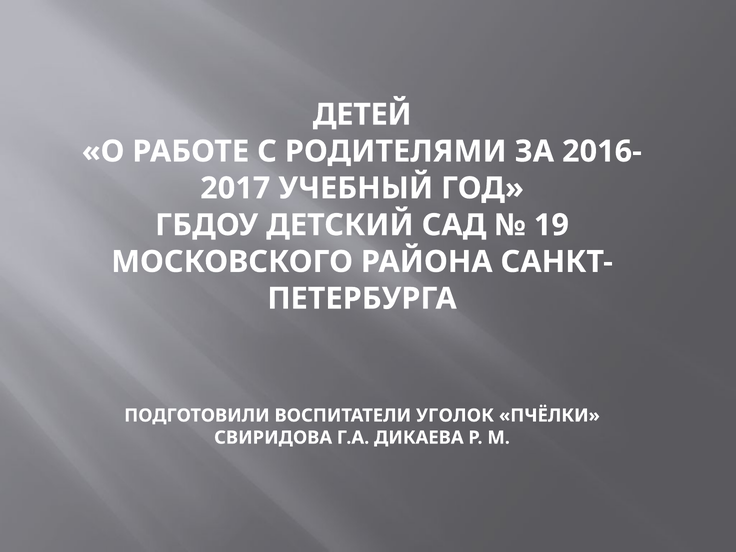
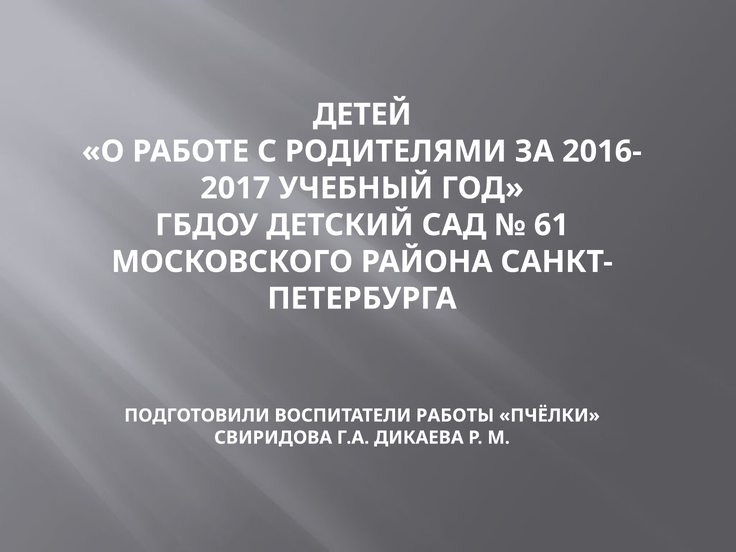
19: 19 -> 61 (551, 225)
УГОЛОК: УГОЛОК -> РАБОТЫ (455, 416)
